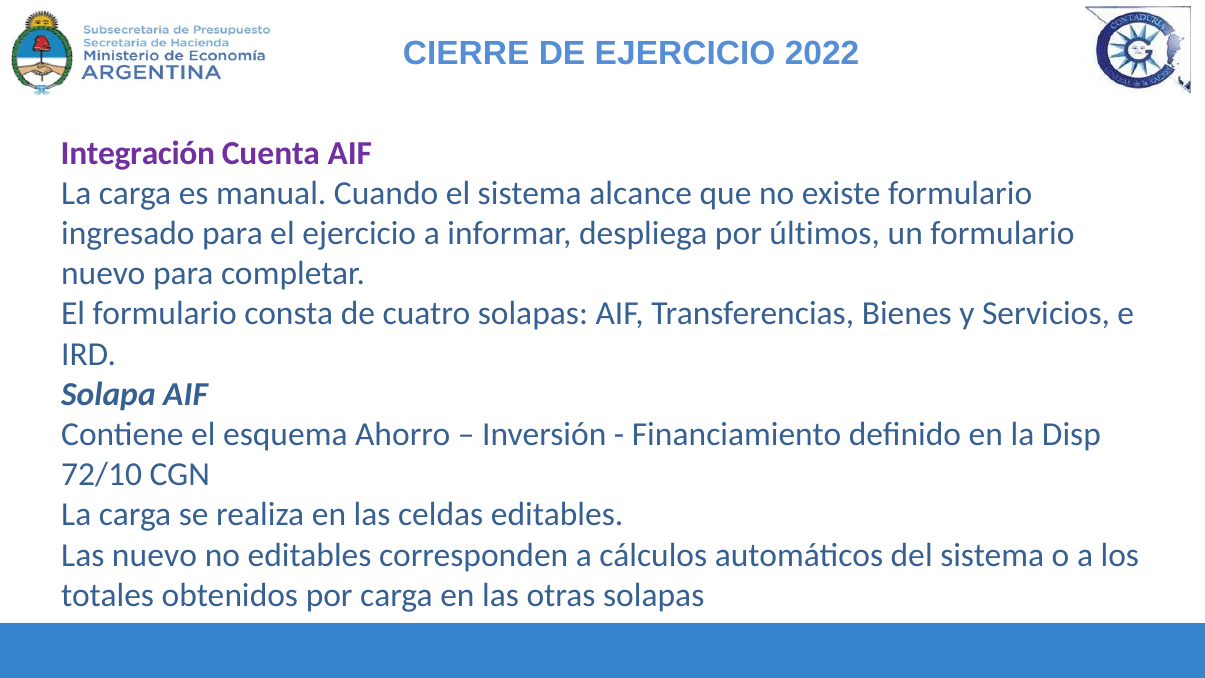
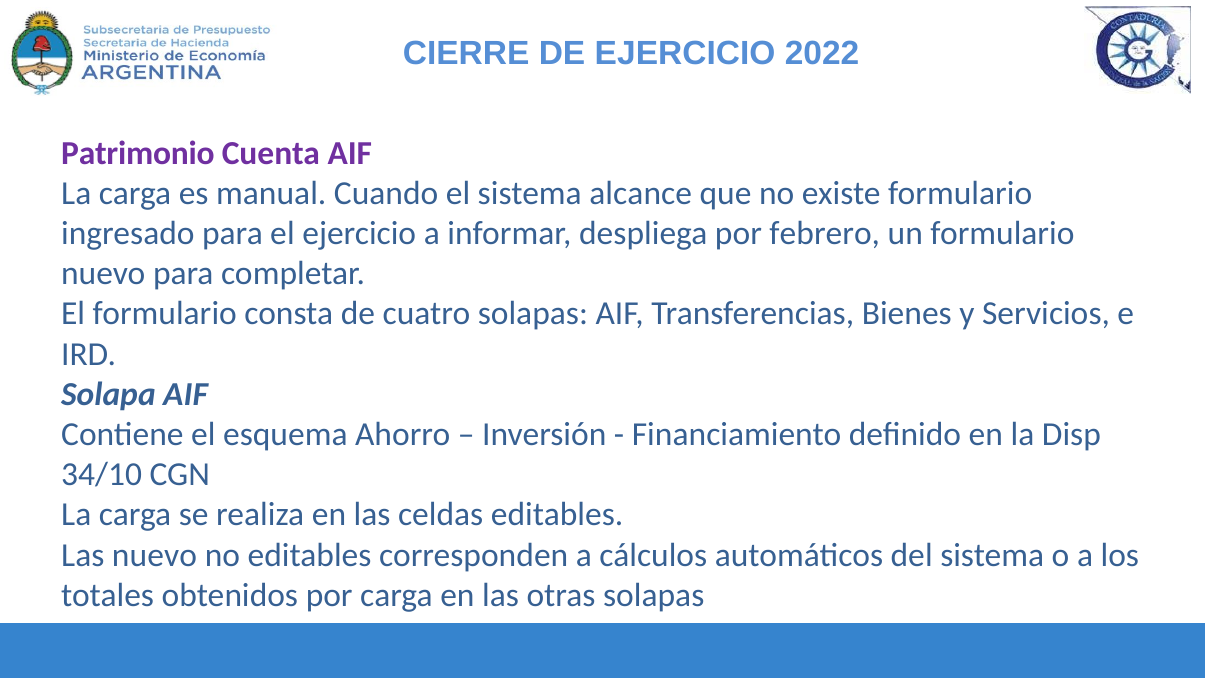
Integración: Integración -> Patrimonio (138, 153)
últimos: últimos -> febrero (825, 233)
72/10: 72/10 -> 34/10 (102, 475)
